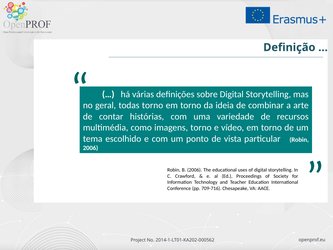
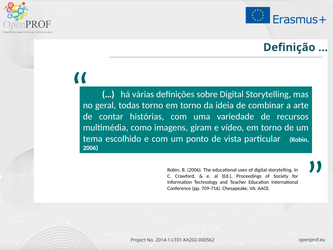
imagens torno: torno -> giram (201, 128)
